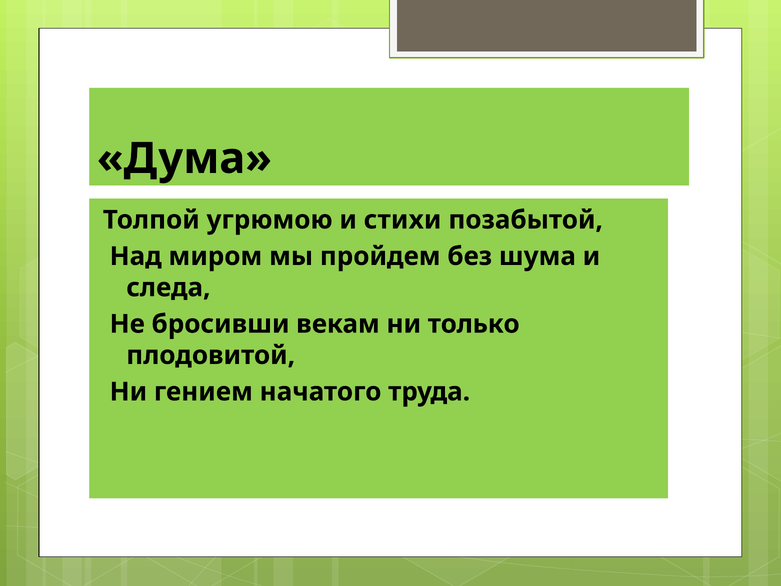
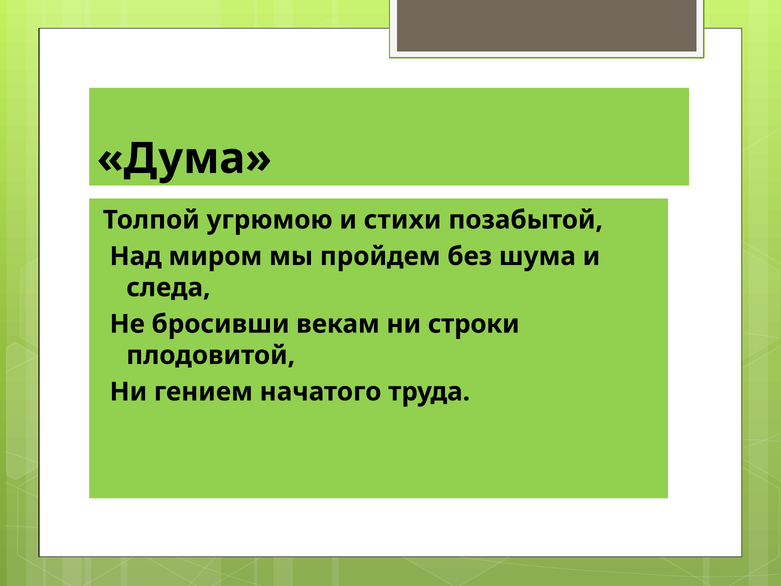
только: только -> строки (474, 324)
